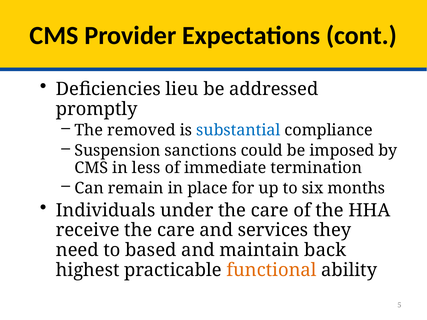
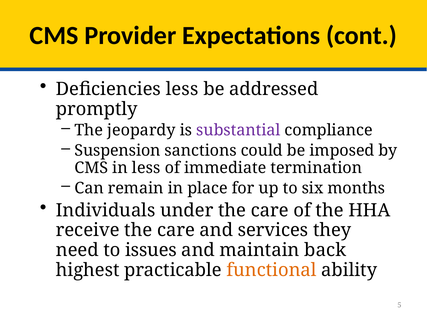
Deficiencies lieu: lieu -> less (182, 89)
removed: removed -> jeopardy (141, 130)
substantial colour: blue -> purple (238, 130)
based: based -> issues (151, 250)
